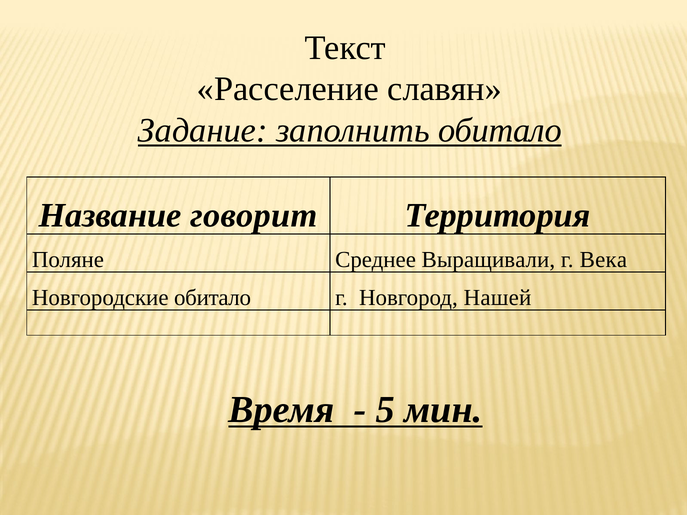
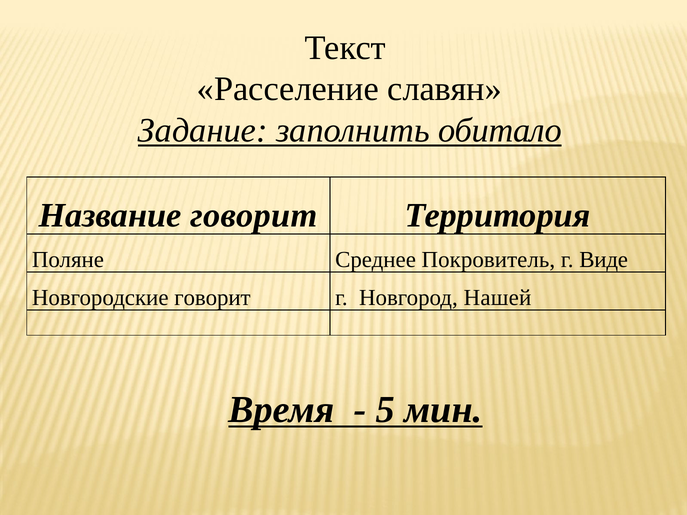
Выращивали: Выращивали -> Покровитель (488, 260)
Века: Века -> Виде (604, 260)
Новгородские обитало: обитало -> говорит (212, 298)
